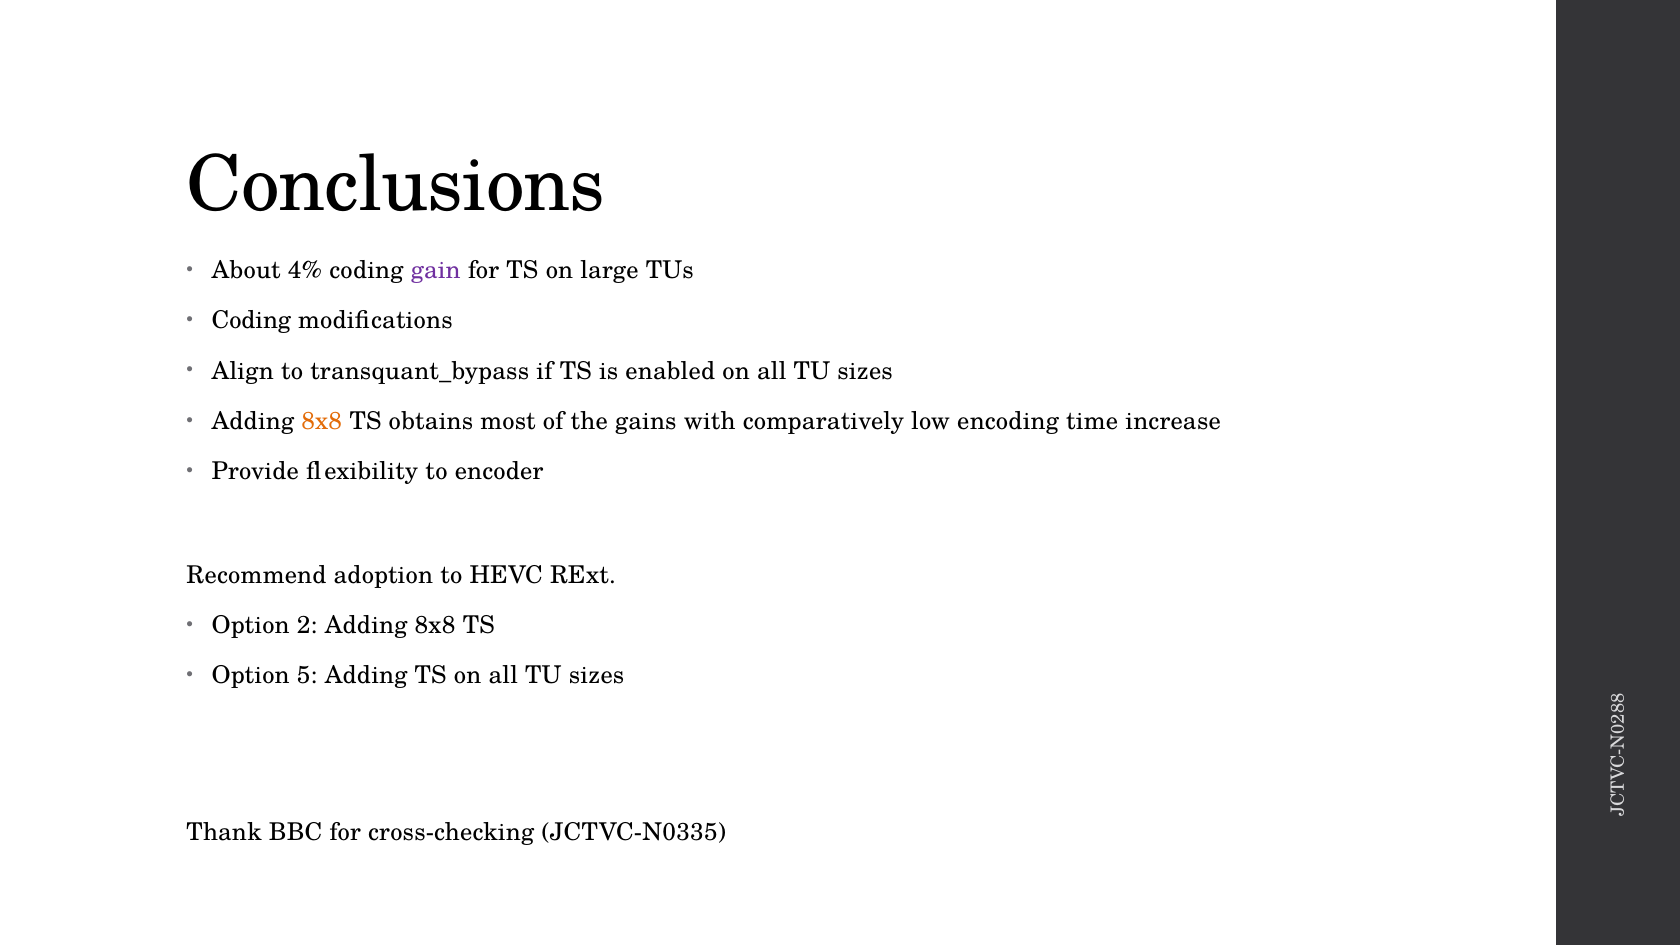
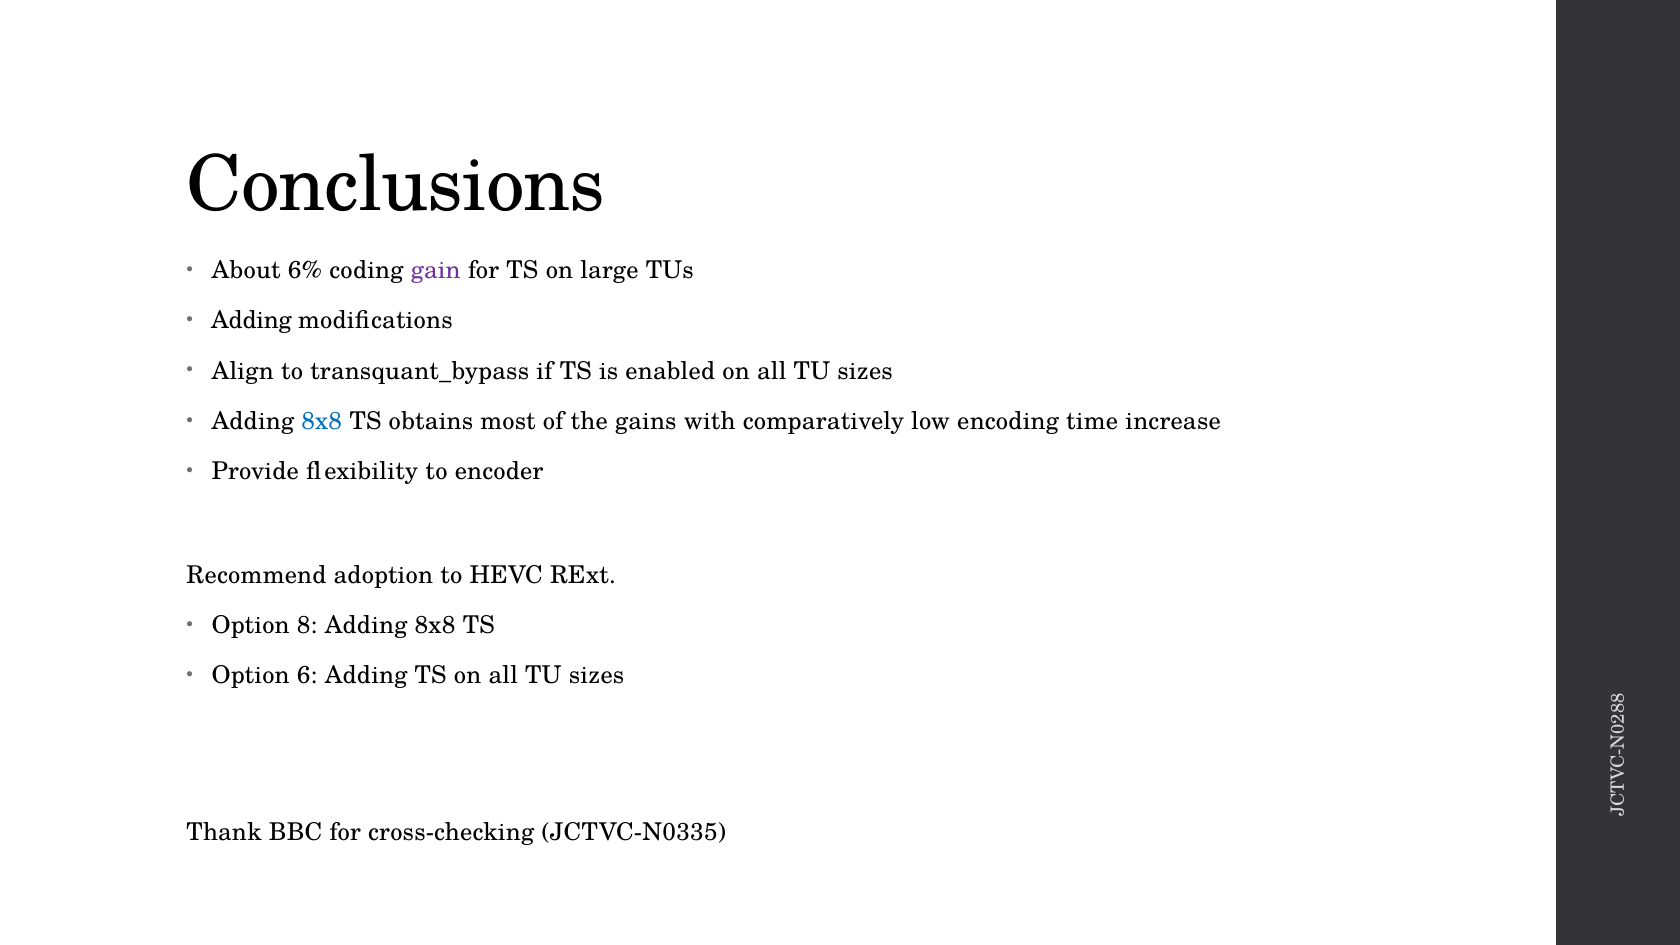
4%: 4% -> 6% (305, 270)
Coding: Coding -> Adding (251, 321)
8x8 colour: orange -> blue (322, 421)
Option 2: 2 -> 8 (307, 625)
5: 5 -> 6 (307, 676)
